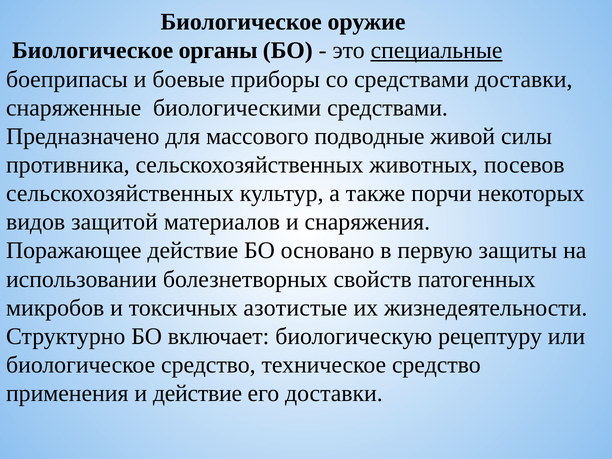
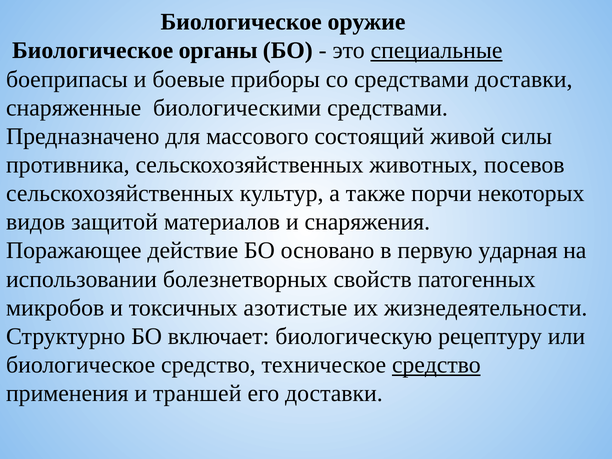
подводные: подводные -> состоящий (369, 136)
защиты: защиты -> ударная (518, 251)
средство underline: none -> present (436, 365)
и действие: действие -> траншей (197, 393)
